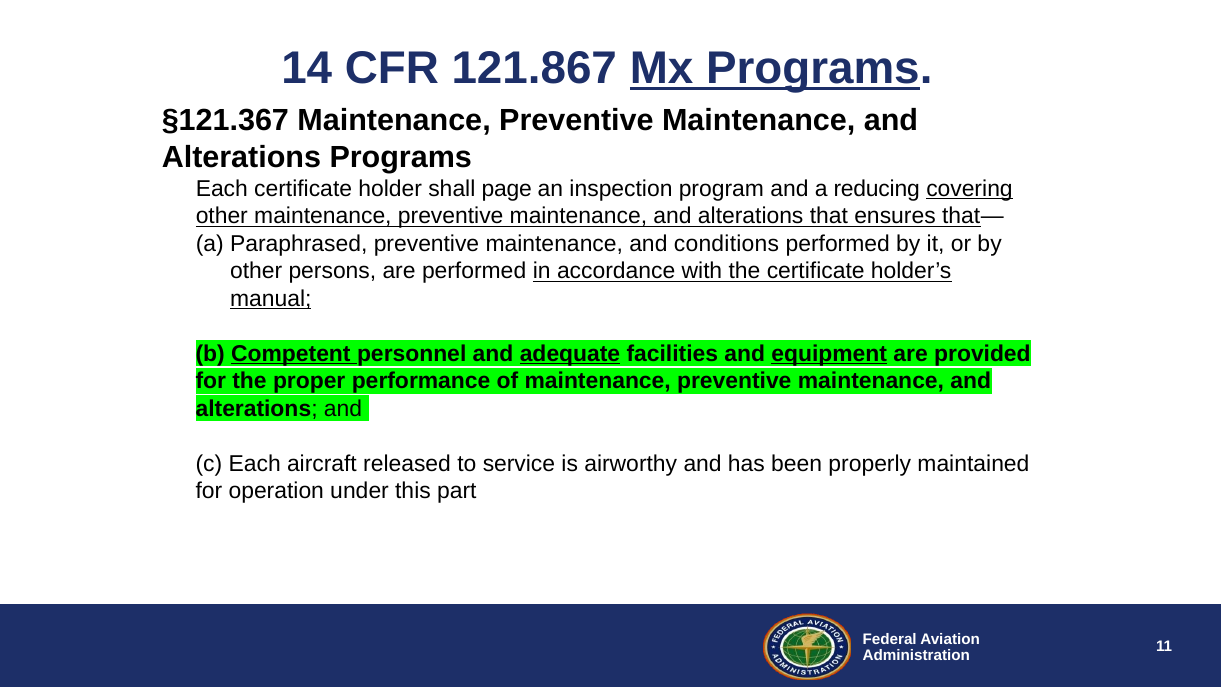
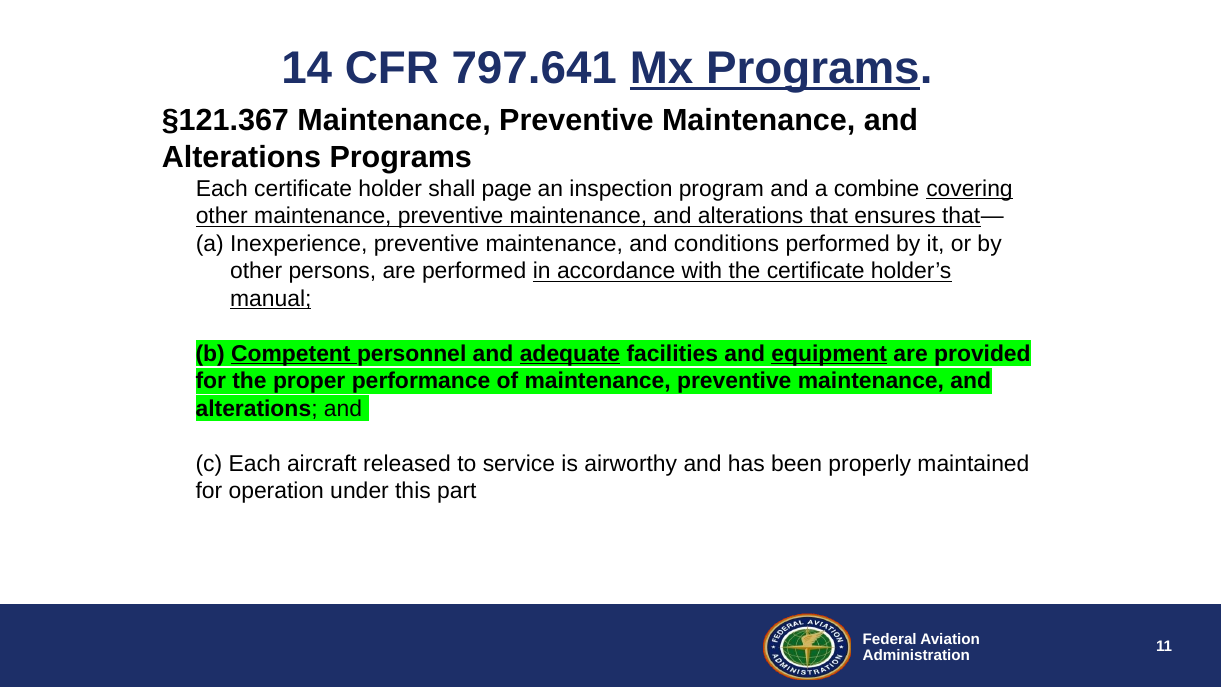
121.867: 121.867 -> 797.641 (534, 68)
reducing: reducing -> combine (877, 189)
Paraphrased: Paraphrased -> Inexperience (299, 244)
